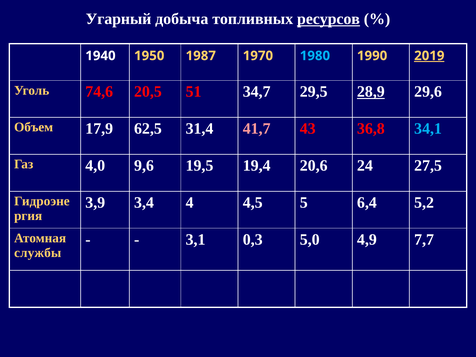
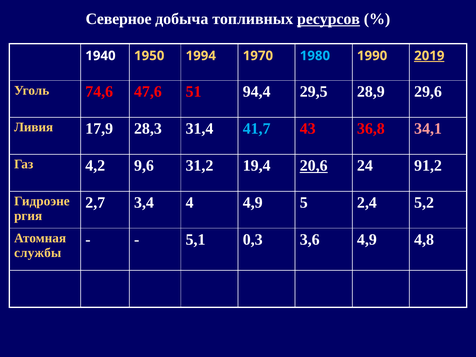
Угарный: Угарный -> Северное (119, 19)
1987: 1987 -> 1994 (201, 56)
20,5: 20,5 -> 47,6 (148, 92)
34,7: 34,7 -> 94,4 (257, 92)
28,9 underline: present -> none (371, 92)
Объем: Объем -> Ливия (34, 127)
62,5: 62,5 -> 28,3 (148, 129)
41,7 colour: pink -> light blue (257, 129)
34,1 colour: light blue -> pink (428, 129)
4,0: 4,0 -> 4,2 (95, 166)
19,5: 19,5 -> 31,2 (200, 166)
20,6 underline: none -> present (314, 166)
27,5: 27,5 -> 91,2 (428, 166)
3,9: 3,9 -> 2,7 (95, 203)
4 4,5: 4,5 -> 4,9 (253, 203)
6,4: 6,4 -> 2,4 (367, 203)
3,1: 3,1 -> 5,1 (196, 239)
5,0: 5,0 -> 3,6 (310, 239)
7,7: 7,7 -> 4,8 (424, 239)
